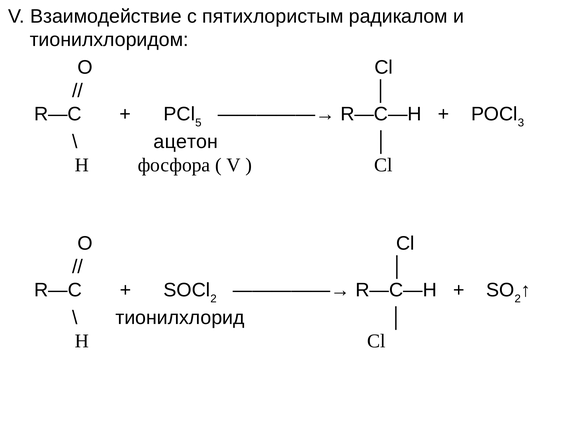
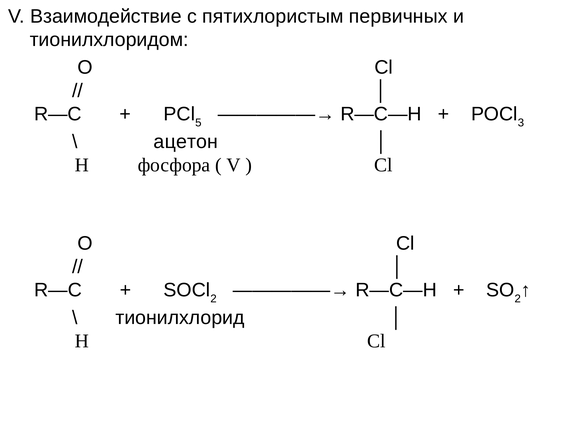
радикалом: радикалом -> первичных (398, 16)
